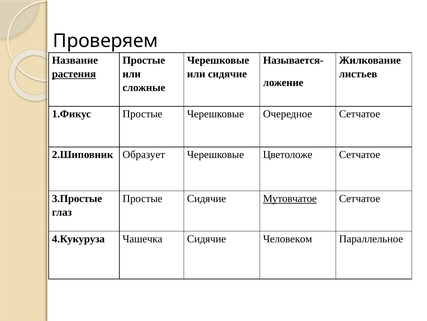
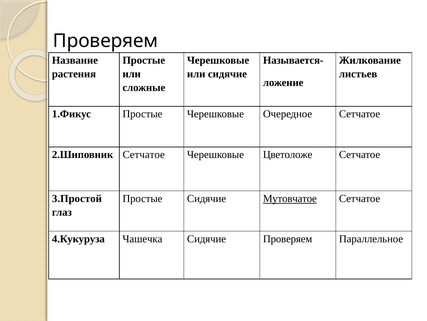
растения underline: present -> none (74, 74)
2.Шиповник Образует: Образует -> Сетчатое (144, 154)
3.Простые: 3.Простые -> 3.Простой (77, 198)
Сидячие Человеком: Человеком -> Проверяем (288, 238)
